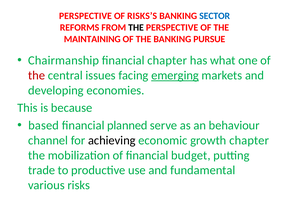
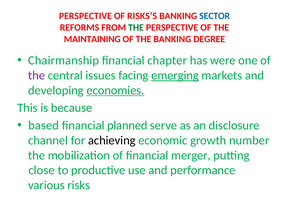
THE colour: black -> green (136, 27)
PURSUE: PURSUE -> DEGREE (209, 39)
what: what -> were (223, 60)
the colour: red -> purple (37, 75)
economies underline: none -> present (115, 90)
behaviour: behaviour -> disclosure (234, 125)
growth chapter: chapter -> number (249, 140)
budget: budget -> merger (191, 155)
trade: trade -> close (42, 170)
fundamental: fundamental -> performance (203, 170)
